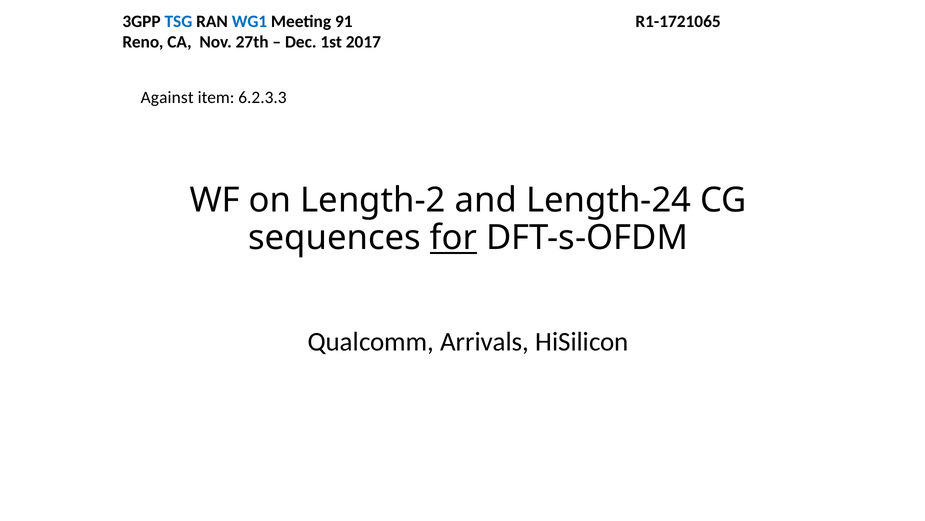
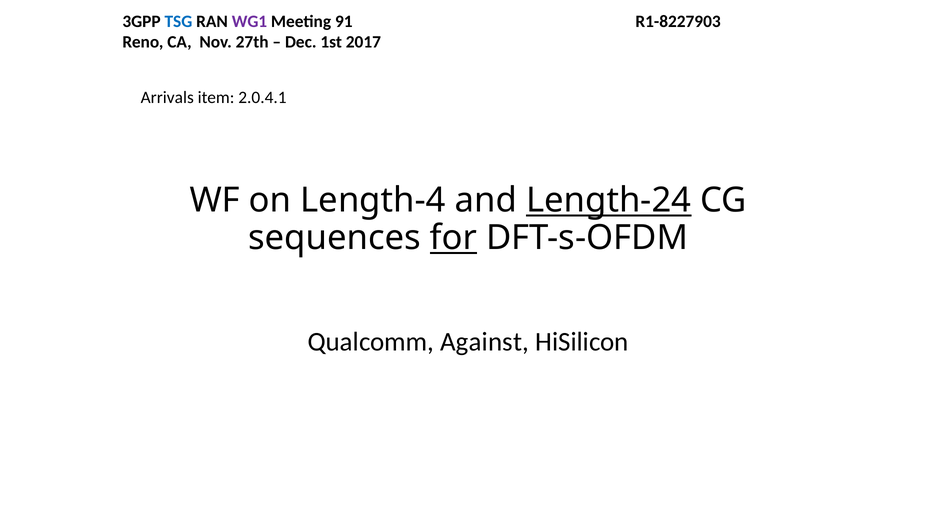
WG1 colour: blue -> purple (249, 21)
R1-1721065: R1-1721065 -> R1-8227903 (678, 21)
Against: Against -> Arrivals (167, 97)
6.2.3.3: 6.2.3.3 -> 2.0.4.1 (262, 97)
Length-2: Length-2 -> Length-4 (373, 200)
Length-24 underline: none -> present (609, 200)
Arrivals: Arrivals -> Against (485, 342)
